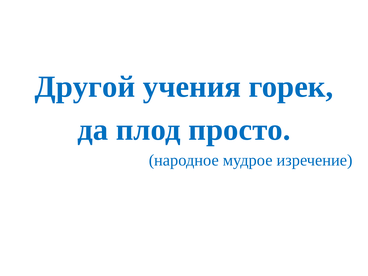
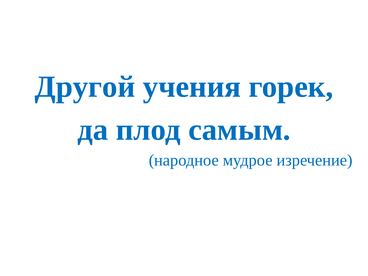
просто: просто -> самым (239, 130)
